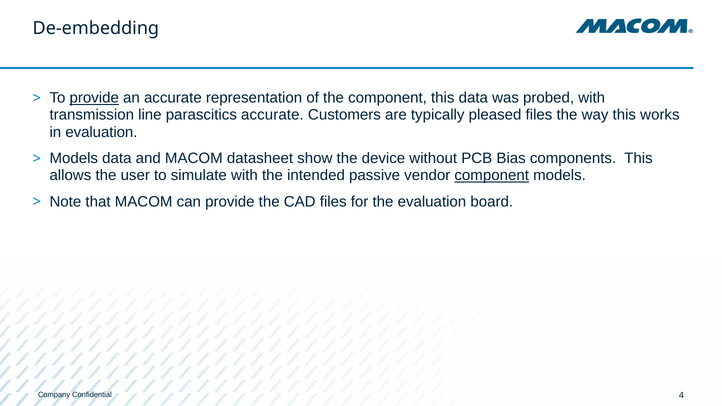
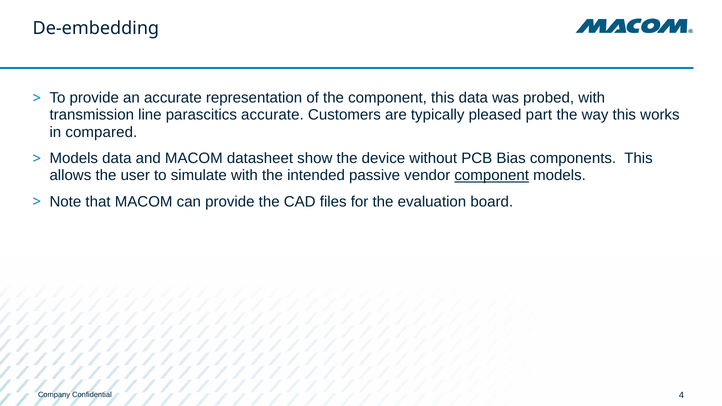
provide underline: present -> none (94, 98)
pleased files: files -> part (539, 115)
in evaluation: evaluation -> compared (101, 132)
